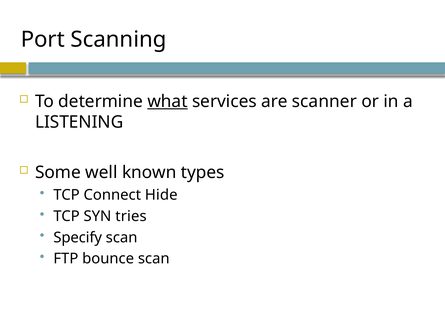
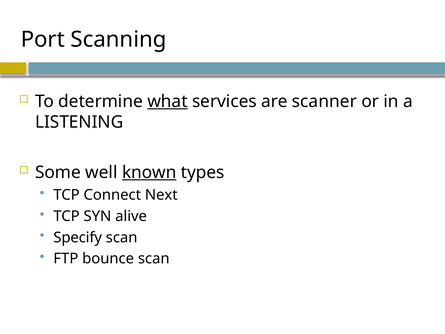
known underline: none -> present (149, 172)
Hide: Hide -> Next (161, 195)
tries: tries -> alive (131, 216)
